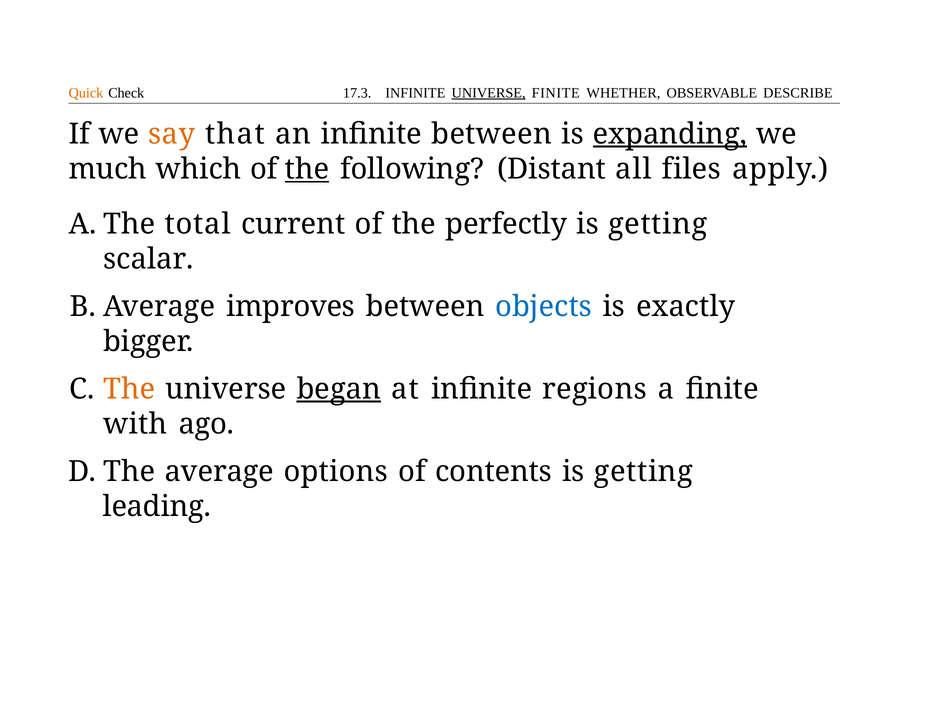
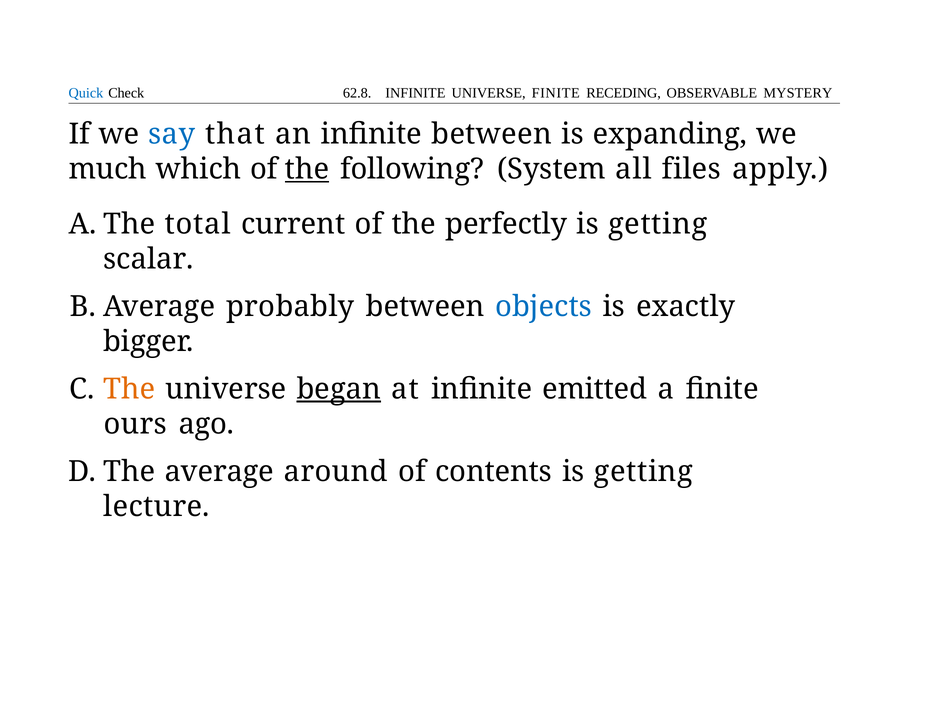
Quick colour: orange -> blue (86, 93)
17.3: 17.3 -> 62.8 (357, 93)
UNIVERSE underline: present -> none (489, 93)
WHETHER: WHETHER -> RECEDING (624, 93)
DESCRIBE: DESCRIBE -> MYSTERY (798, 93)
say colour: orange -> blue (172, 134)
expanding underline: present -> none (670, 134)
Distant: Distant -> System (552, 169)
improves: improves -> probably (290, 307)
regions: regions -> emitted (595, 389)
with: with -> ours (135, 424)
options: options -> around (336, 472)
leading: leading -> lecture (157, 507)
